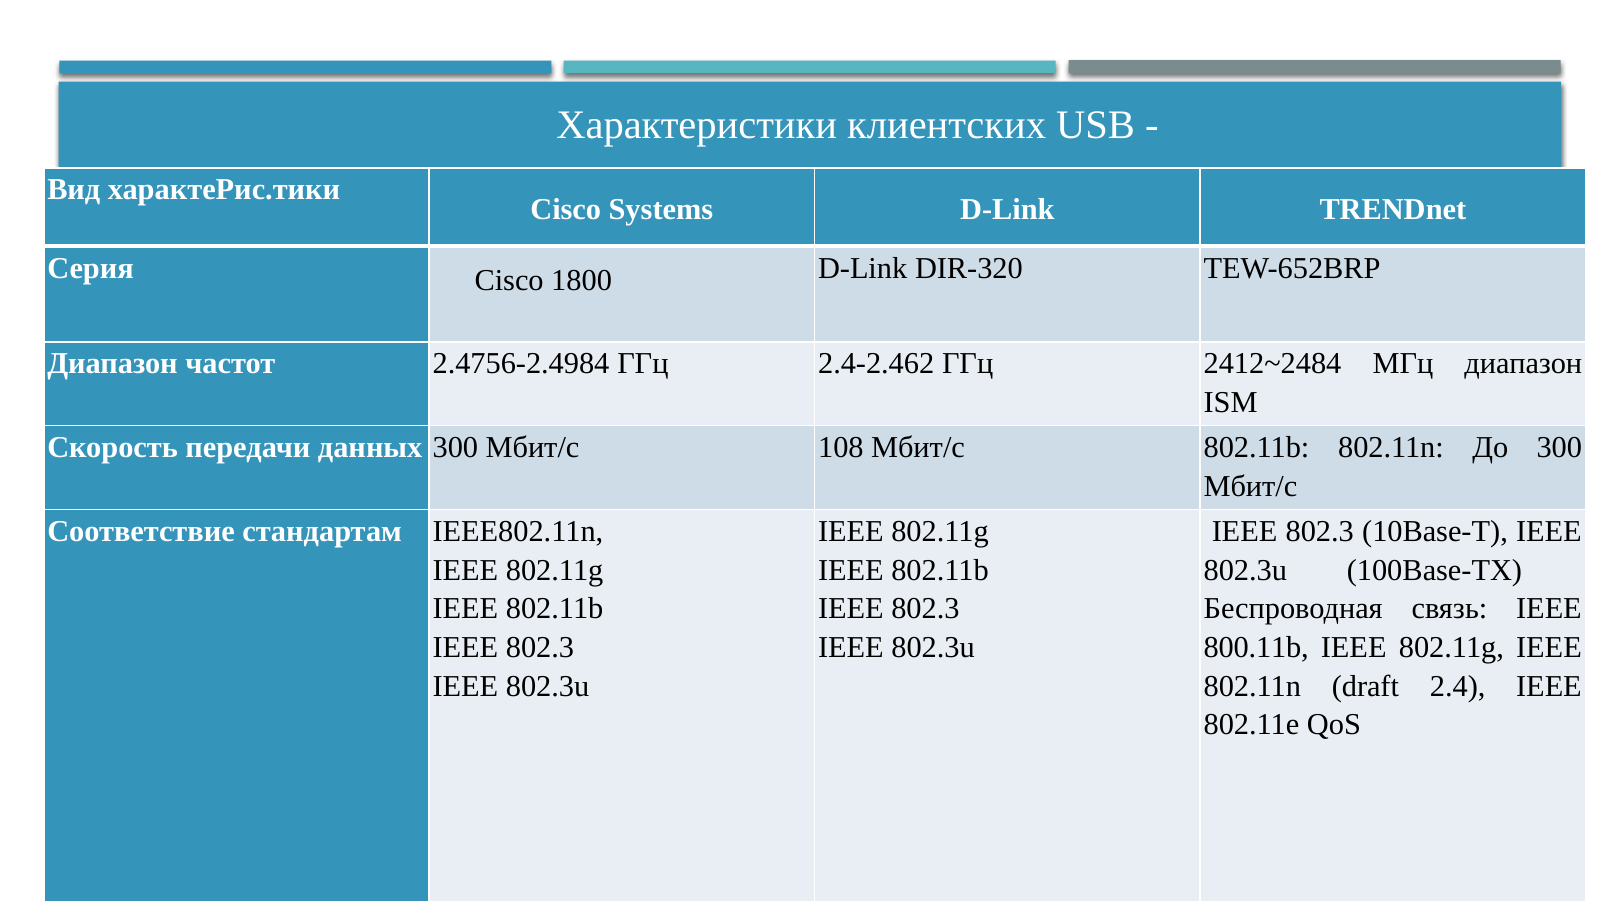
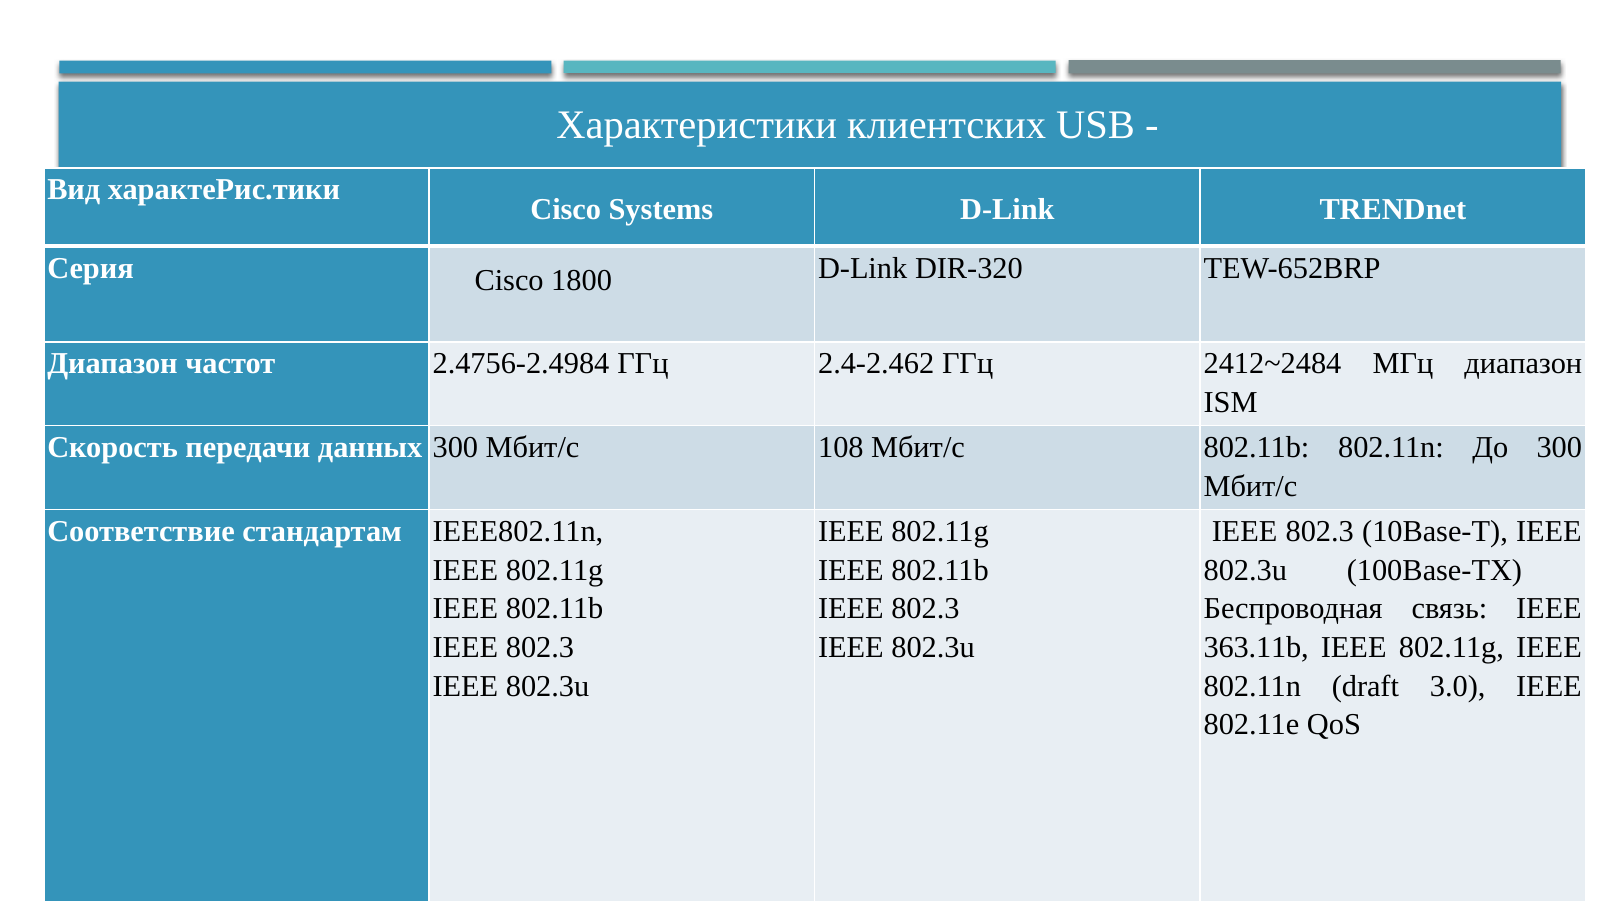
800.11b: 800.11b -> 363.11b (1256, 648)
2.4: 2.4 -> 3.0 (1458, 686)
